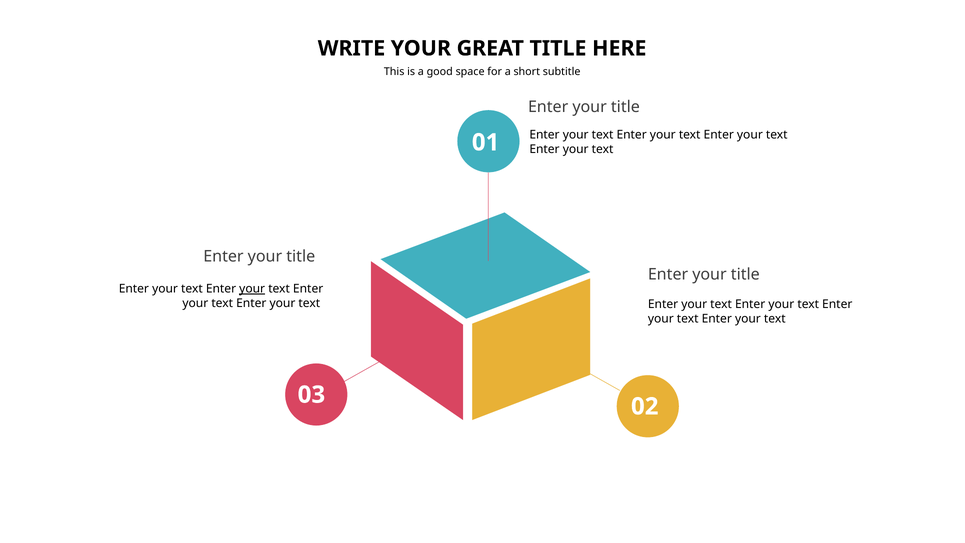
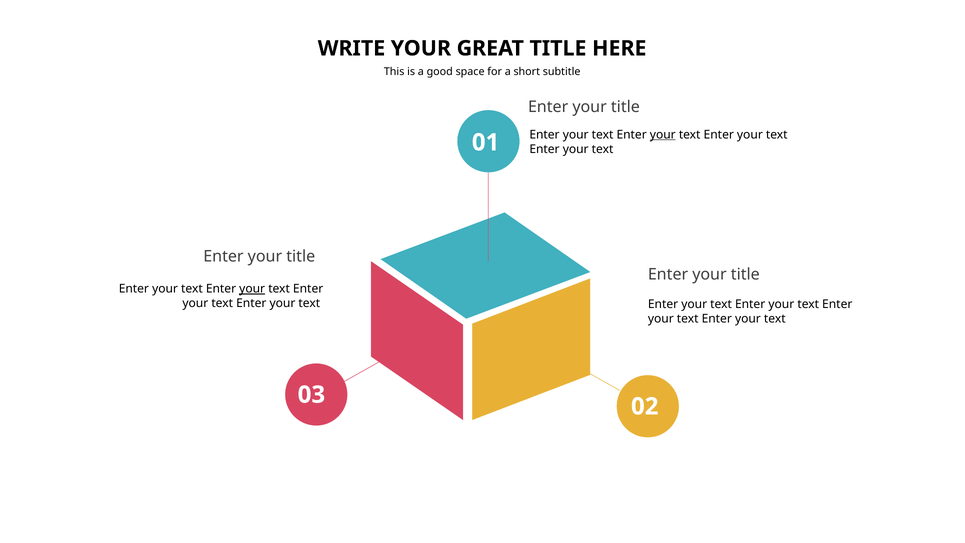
your underline: none -> present (663, 135)
